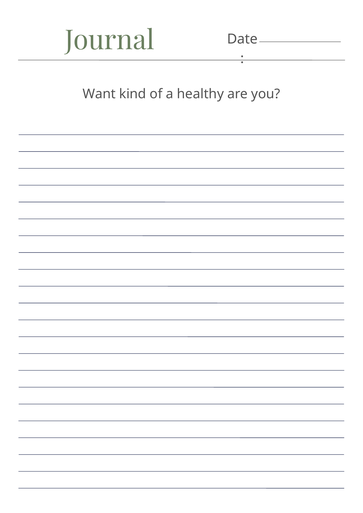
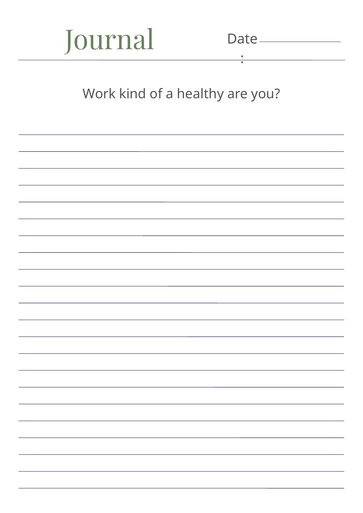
Want: Want -> Work (99, 94)
